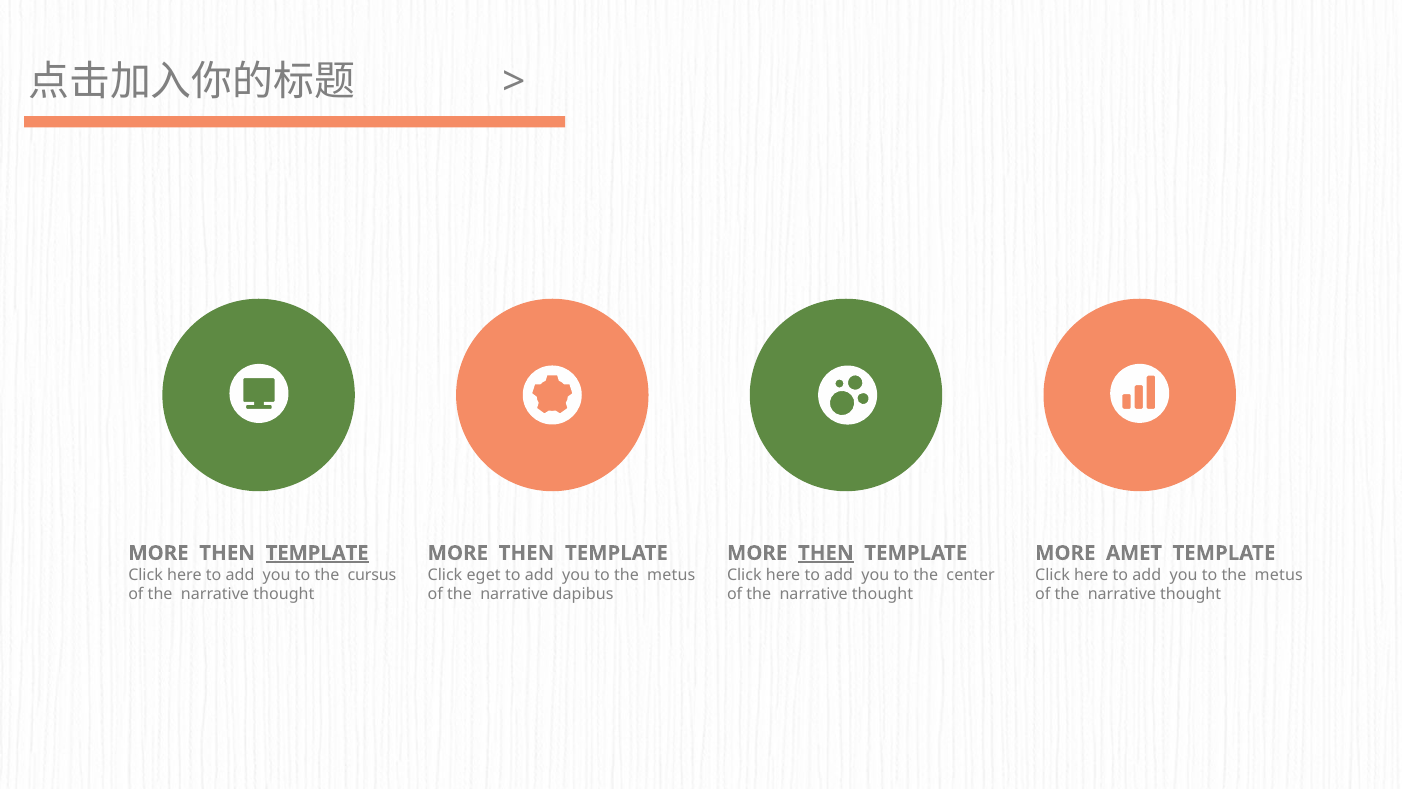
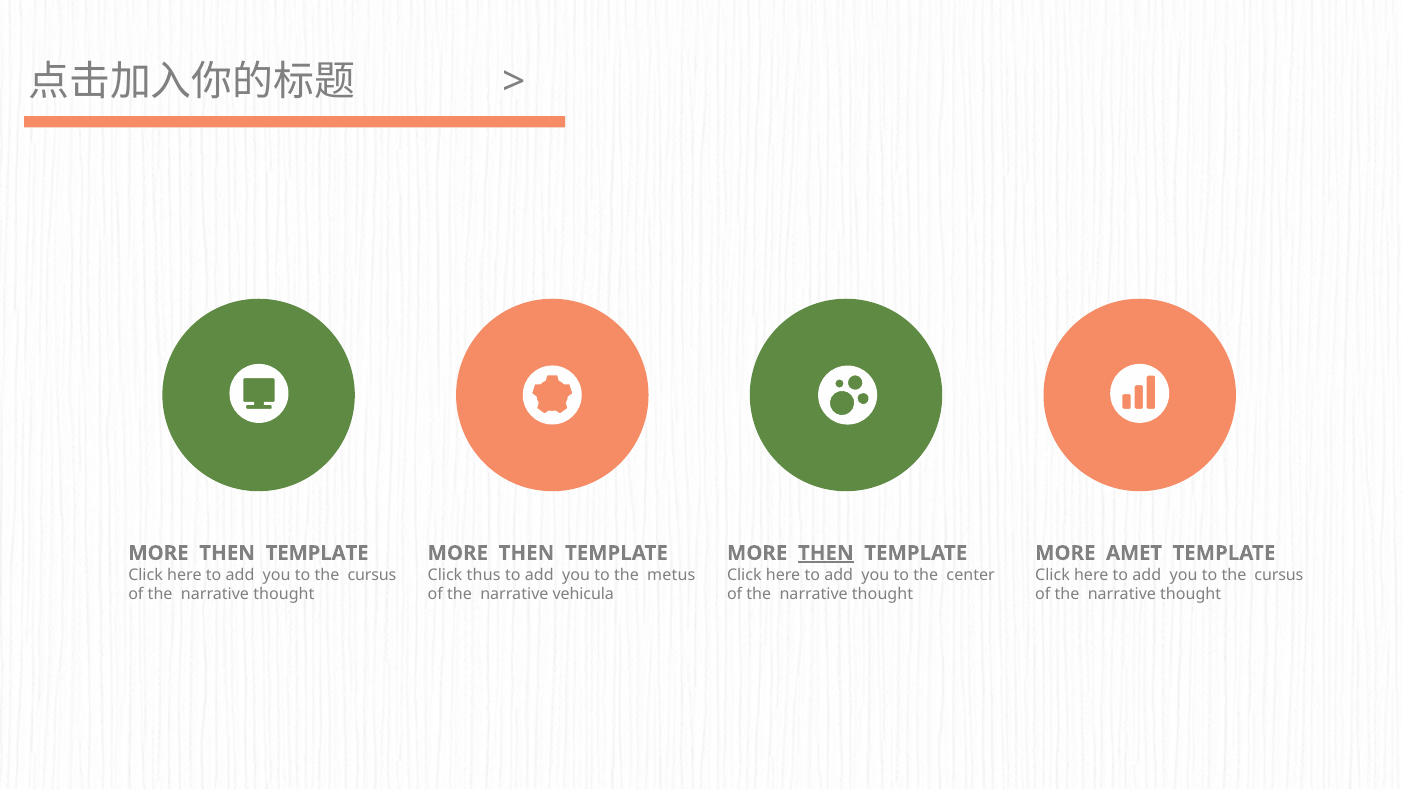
TEMPLATE underline: present -> none (317, 553)
eget: eget -> thus (484, 575)
metus: metus -> cursus (1279, 575)
dapibus: dapibus -> vehicula (583, 594)
